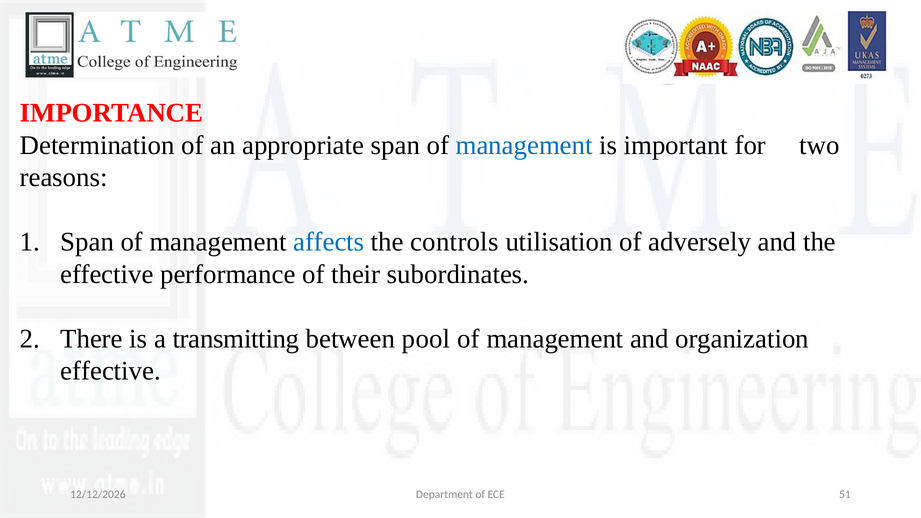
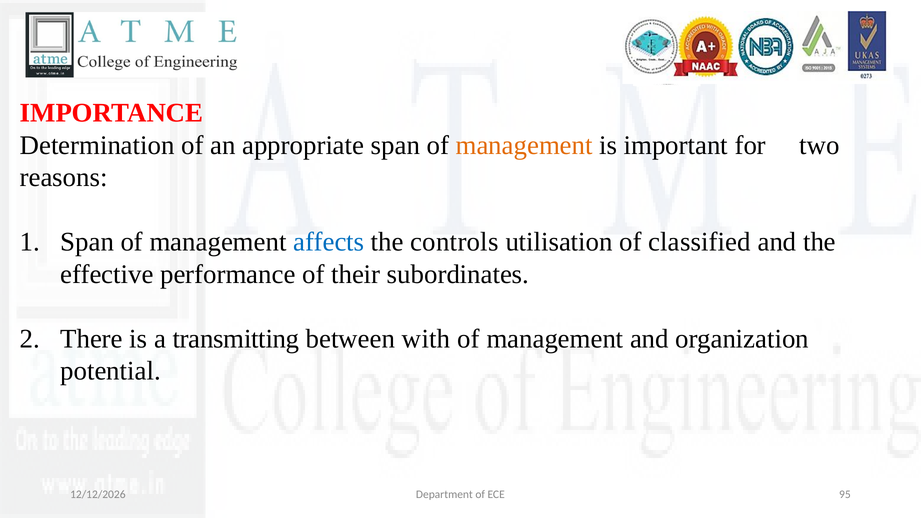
management colour: blue -> orange (524, 145)
adversely: adversely -> classified (700, 242)
pool: pool -> with (426, 339)
effective: effective -> potential (111, 371)
51: 51 -> 95 (845, 495)
